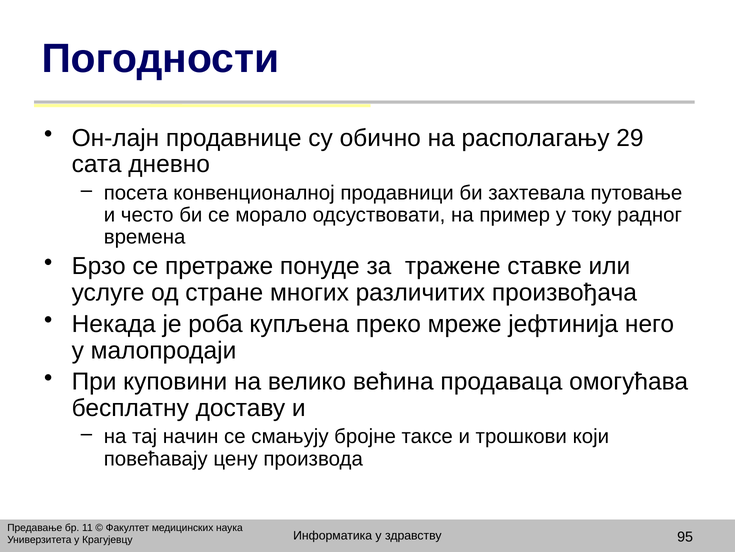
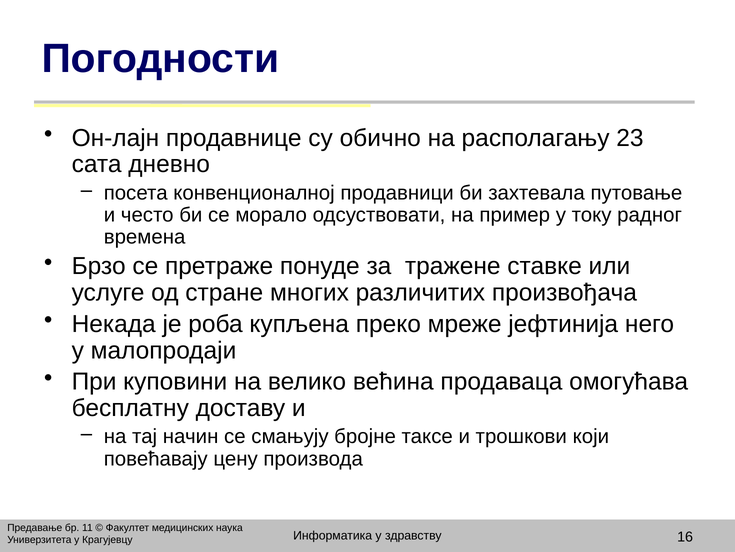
29: 29 -> 23 (630, 138)
95: 95 -> 16 (685, 536)
